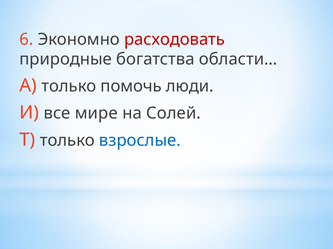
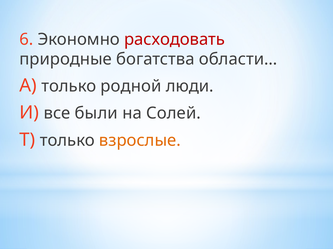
помочь: помочь -> родной (131, 86)
мире: мире -> были (96, 114)
взрослые colour: blue -> orange (140, 141)
